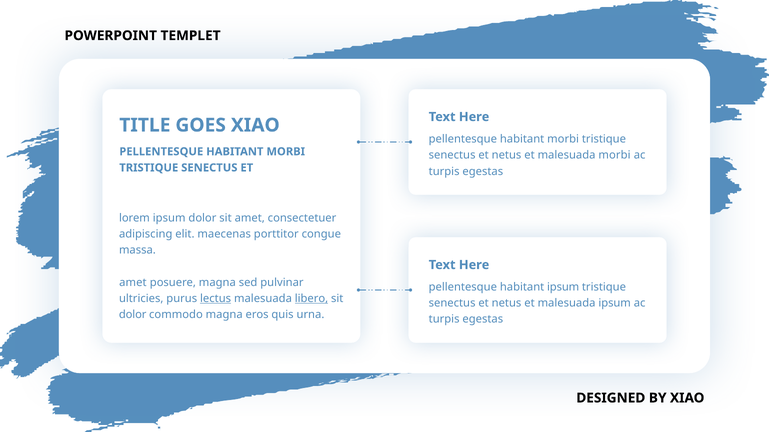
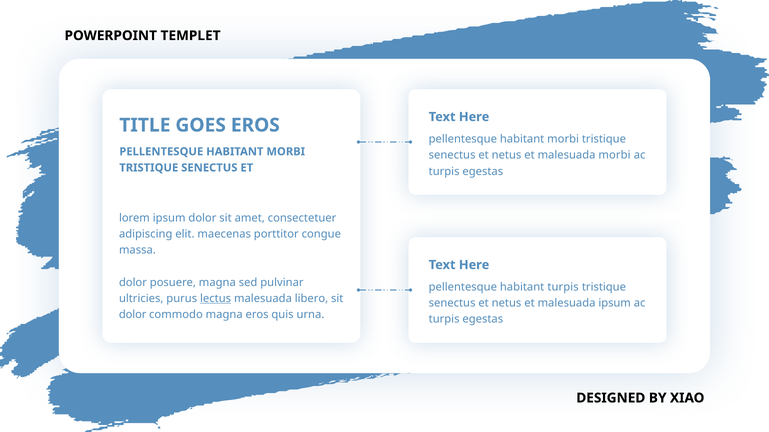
GOES XIAO: XIAO -> EROS (255, 125)
amet: amet -> dolor (133, 283)
habitant ipsum: ipsum -> turpis (563, 287)
libero underline: present -> none (312, 299)
